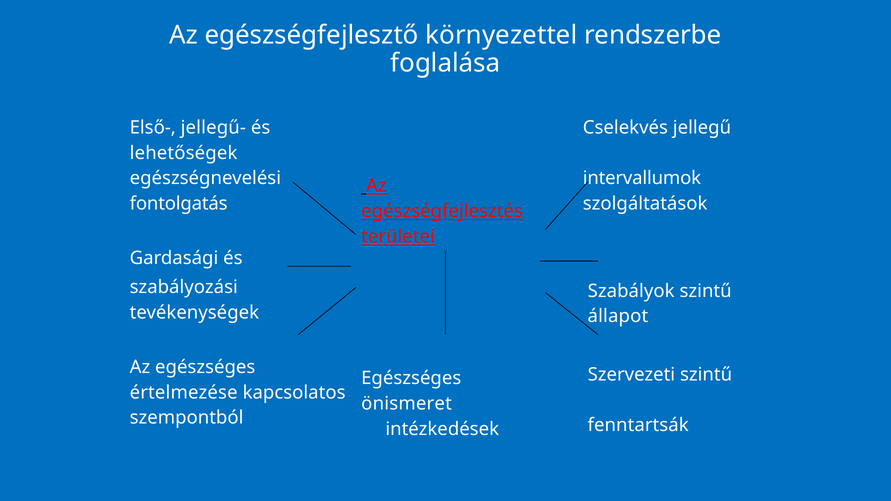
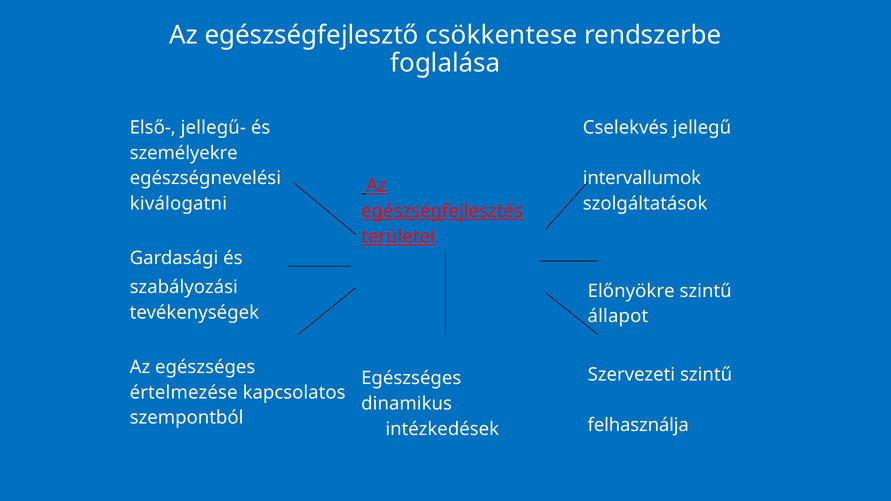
környezettel: környezettel -> csökkentese (501, 35)
lehetőségek: lehetőségek -> személyekre (184, 153)
fontolgatás: fontolgatás -> kiválogatni (178, 204)
Szabályok: Szabályok -> Előnyökre (631, 291)
önismeret: önismeret -> dinamikus (407, 404)
fenntartsák: fenntartsák -> felhasználja (638, 425)
